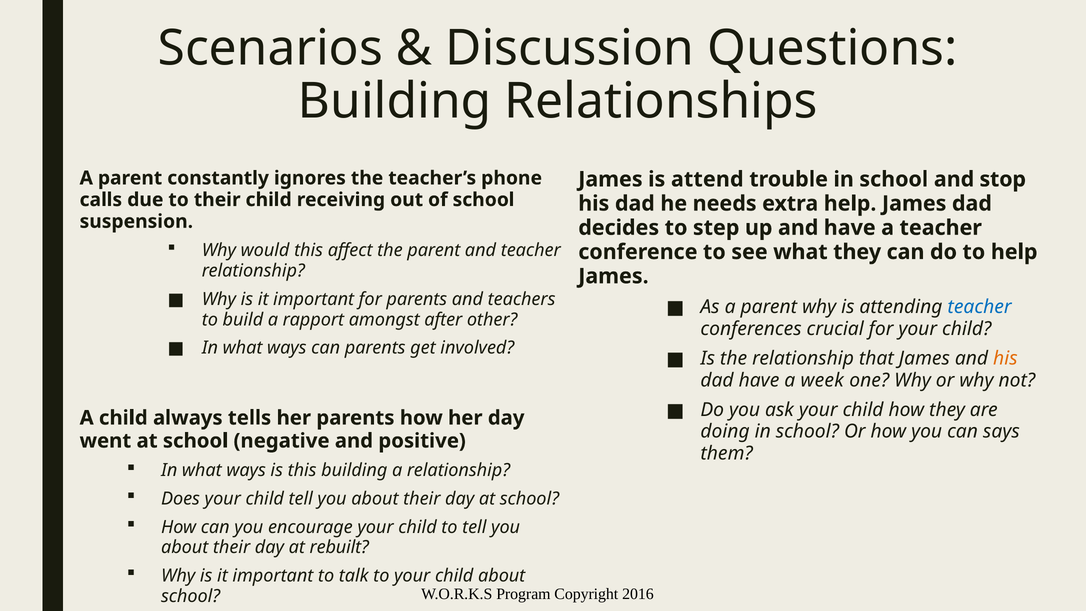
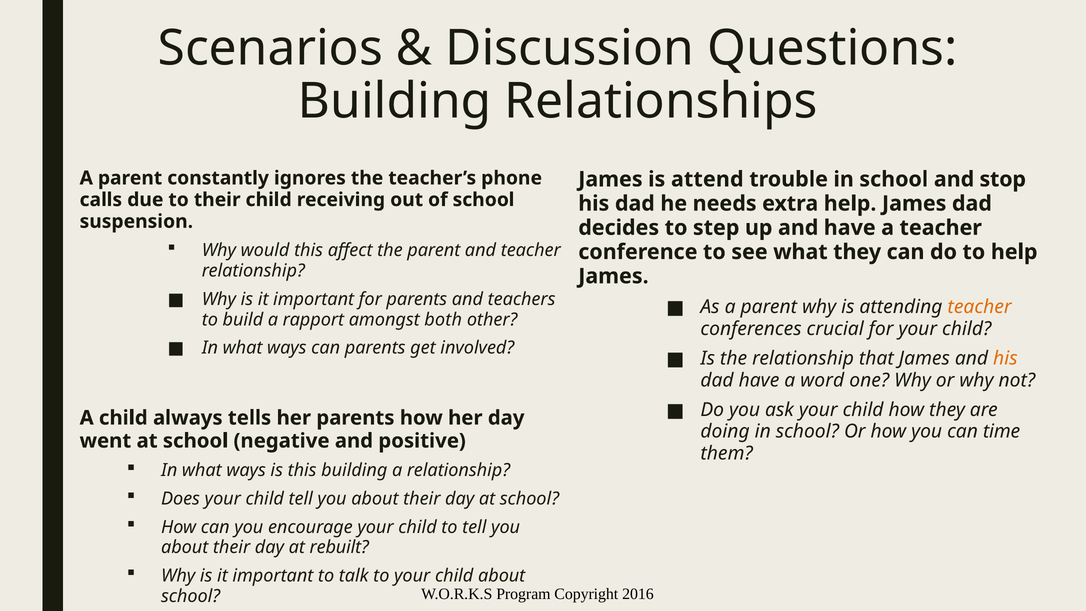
teacher colour: blue -> orange (980, 307)
after: after -> both (443, 320)
week: week -> word (822, 380)
says: says -> time (1002, 432)
